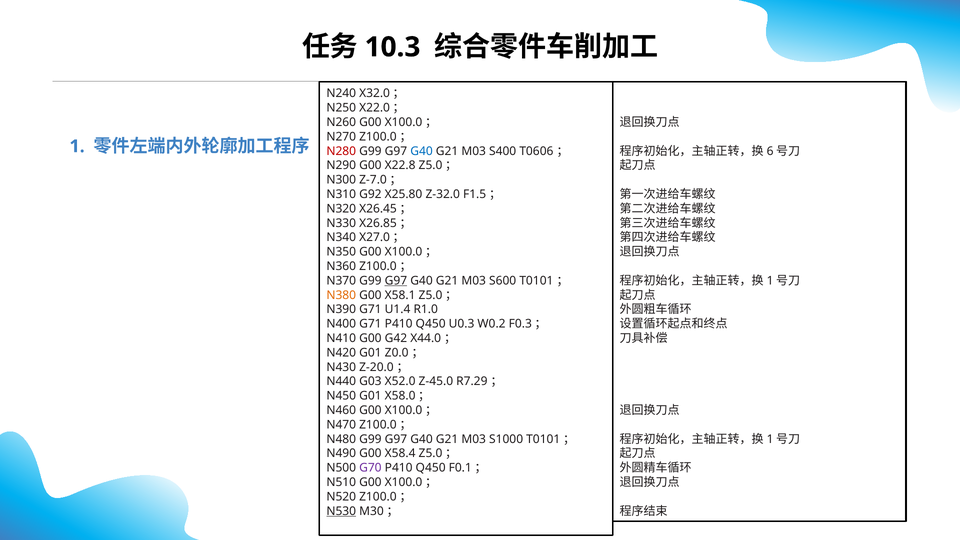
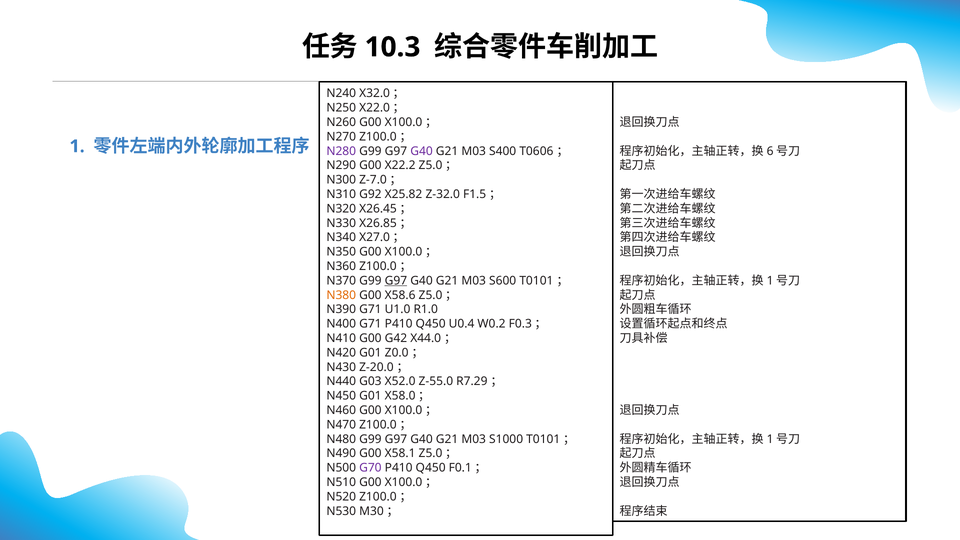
N280 colour: red -> purple (341, 151)
G40 colour: blue -> purple (422, 151)
X22.8: X22.8 -> X22.2 (400, 166)
X25.80: X25.80 -> X25.82 (404, 194)
X58.1: X58.1 -> X58.6 (400, 295)
U1.4: U1.4 -> U1.0 (398, 310)
U0.3: U0.3 -> U0.4 (462, 324)
Z-45.0: Z-45.0 -> Z-55.0 (436, 382)
X58.4: X58.4 -> X58.1 (400, 454)
N530 underline: present -> none (341, 511)
